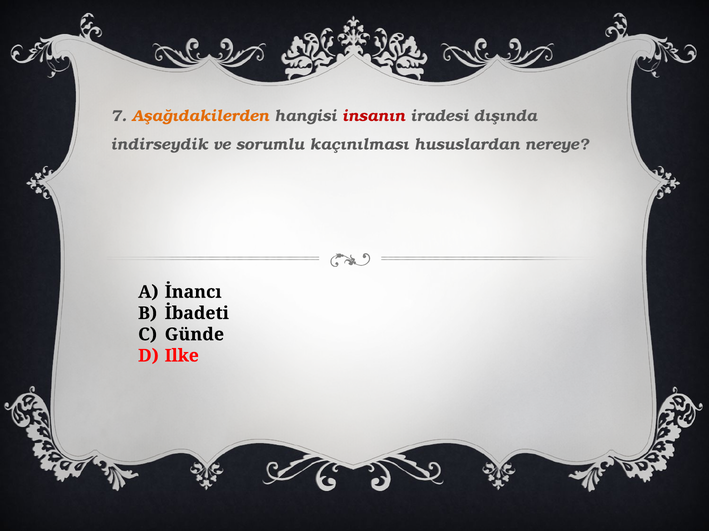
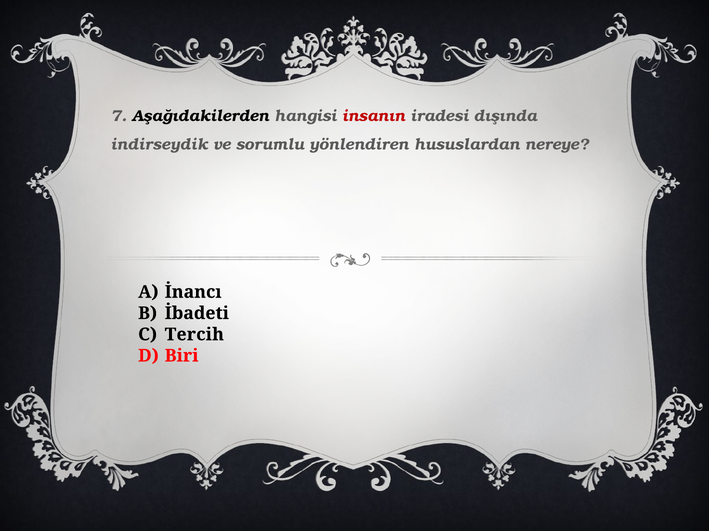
Aşağıdakilerden colour: orange -> black (200, 116)
kaçınılması: kaçınılması -> yönlendiren (359, 145)
Günde: Günde -> Tercih (194, 335)
Ilke: Ilke -> Biri (182, 356)
